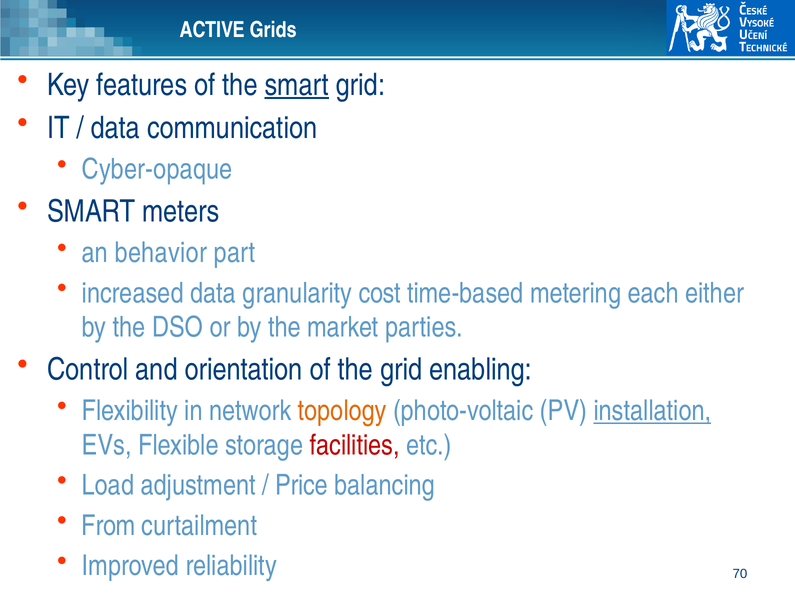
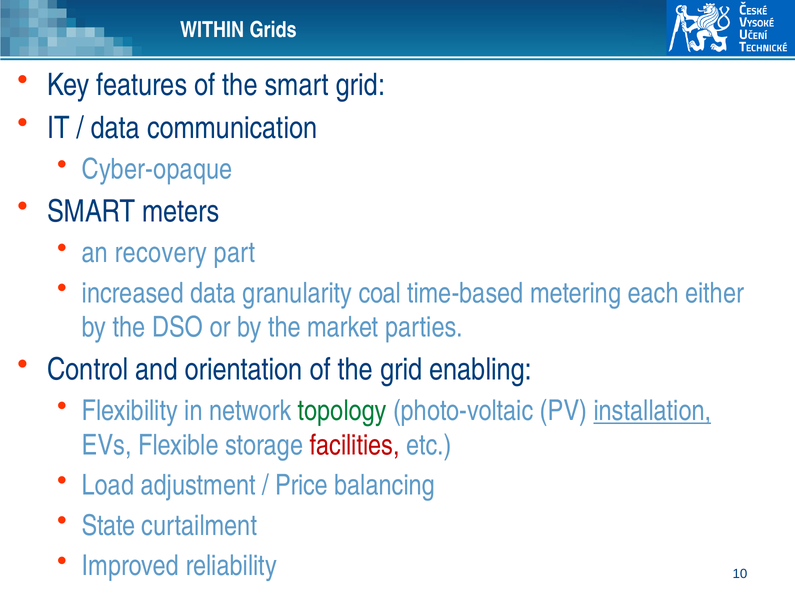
ACTIVE: ACTIVE -> WITHIN (212, 30)
smart underline: present -> none (297, 85)
behavior: behavior -> recovery (161, 253)
cost: cost -> coal (380, 293)
topology colour: orange -> green (342, 411)
From: From -> State (109, 526)
70: 70 -> 10 (740, 574)
